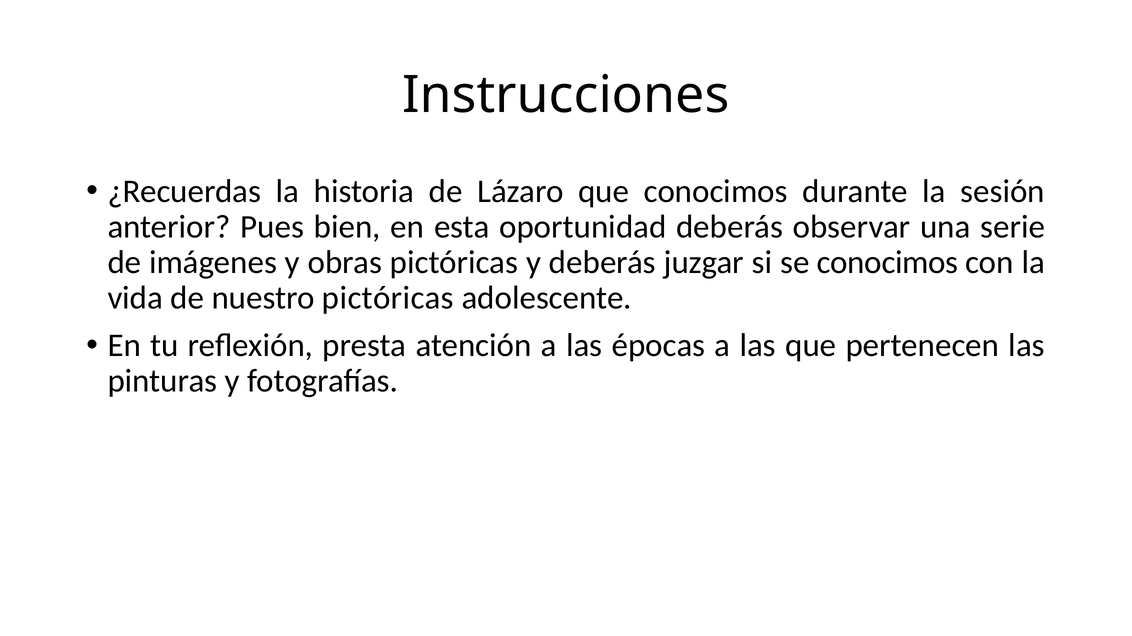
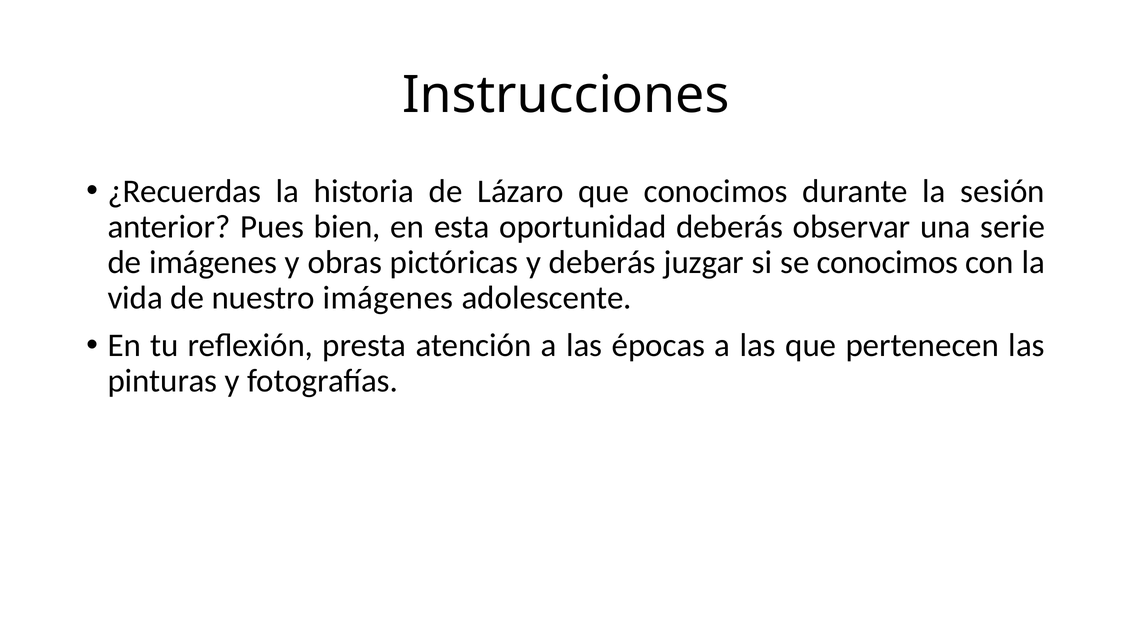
nuestro pictóricas: pictóricas -> imágenes (388, 298)
